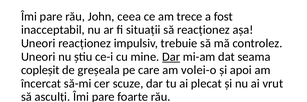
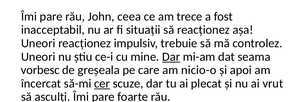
copleșit: copleșit -> vorbesc (40, 70)
volei-o: volei-o -> nicio-o (199, 70)
cer underline: none -> present (102, 84)
